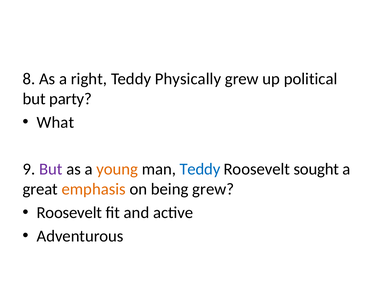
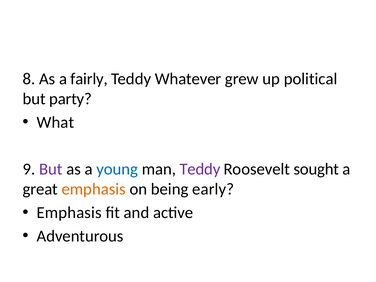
right: right -> fairly (89, 79)
Physically: Physically -> Whatever (188, 79)
young colour: orange -> blue (117, 169)
Teddy colour: blue -> purple (200, 169)
being grew: grew -> early (213, 189)
Roosevelt: Roosevelt -> Emphasis (69, 213)
